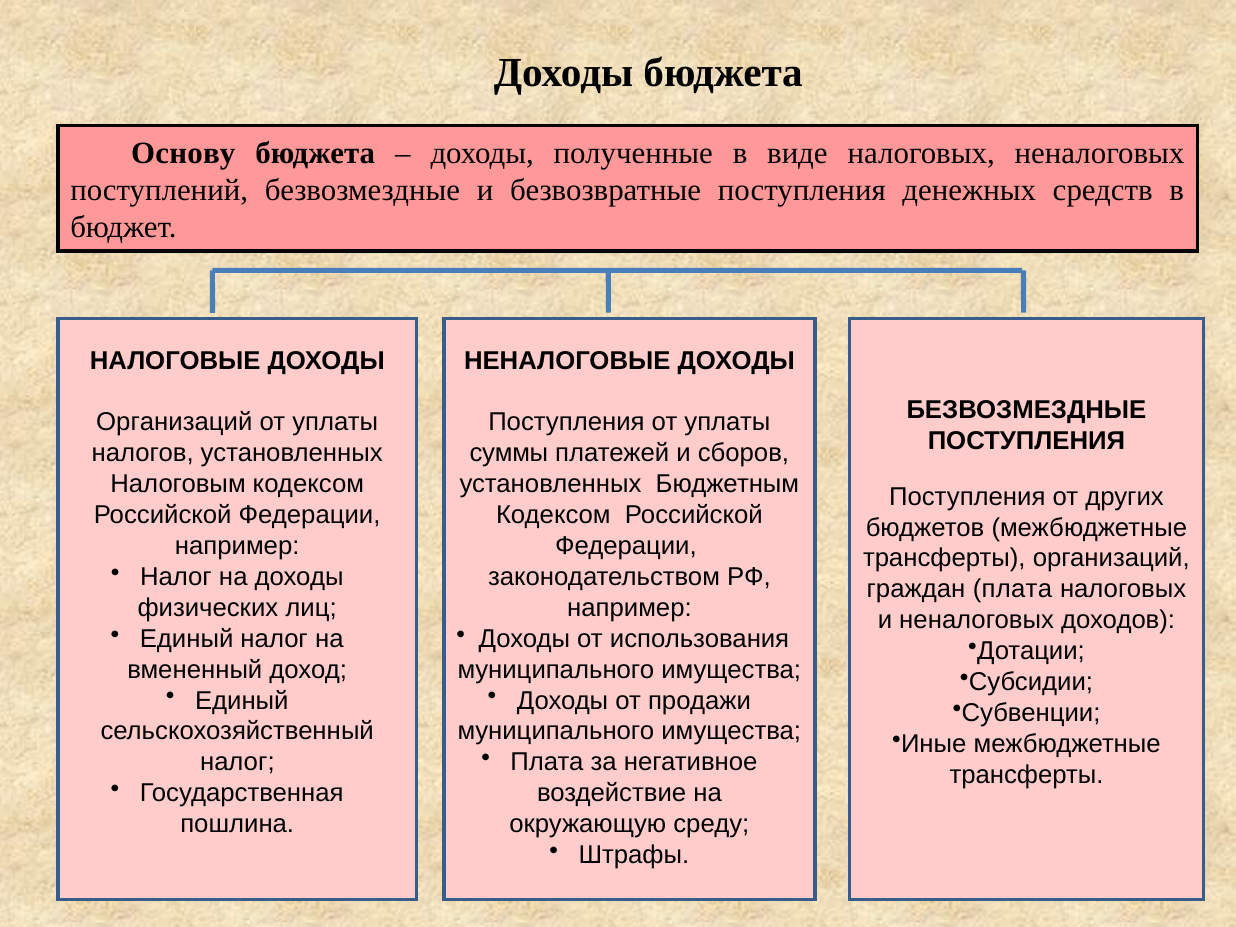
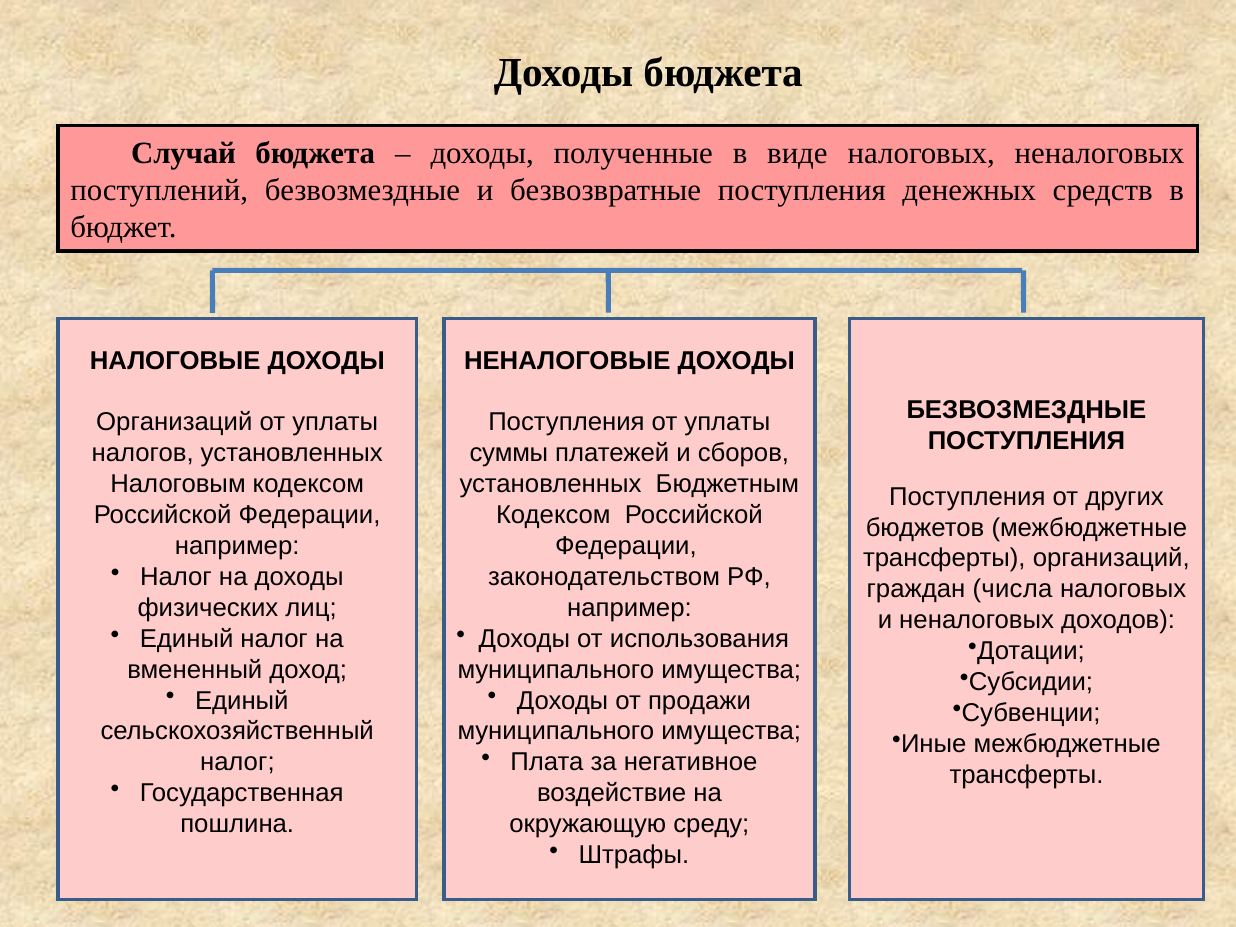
Основу: Основу -> Случай (184, 153)
граждан плата: плата -> числа (1012, 589)
